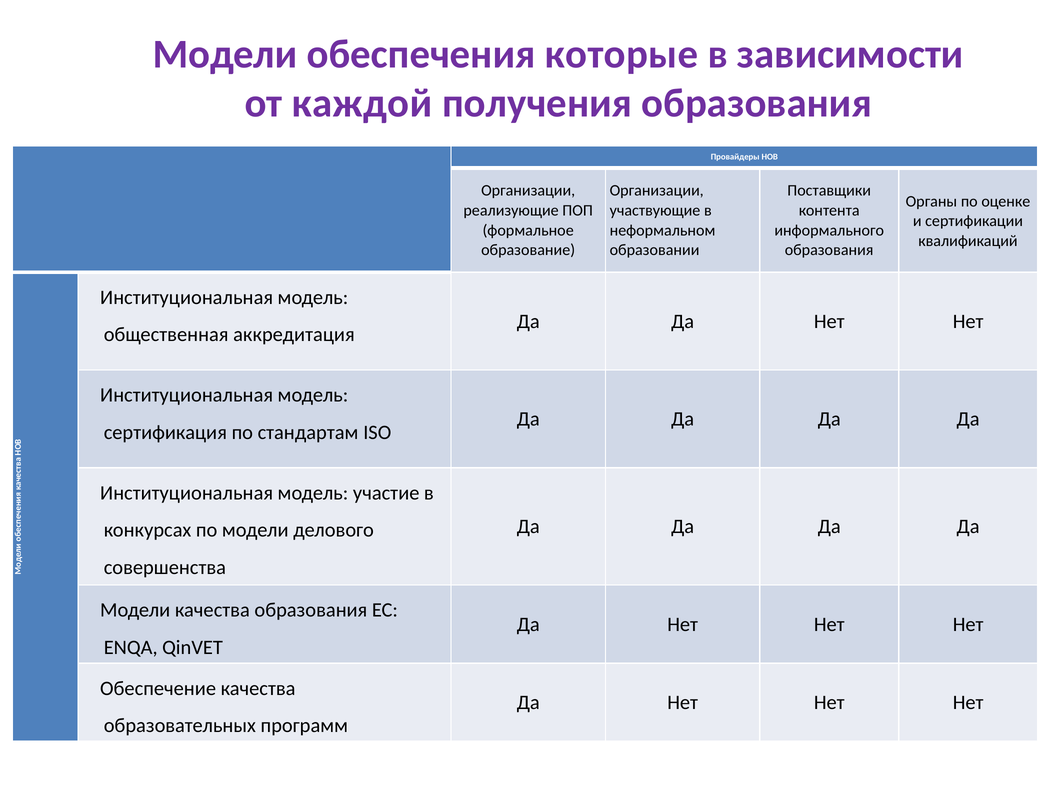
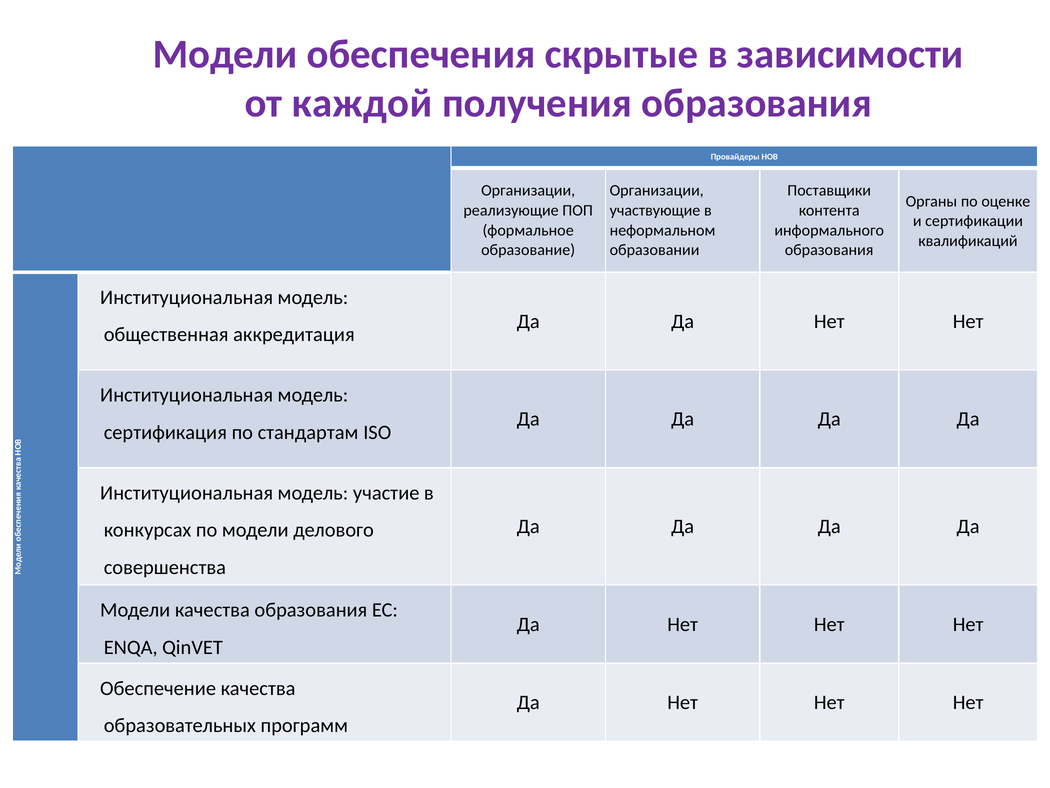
которые: которые -> скрытые (622, 54)
